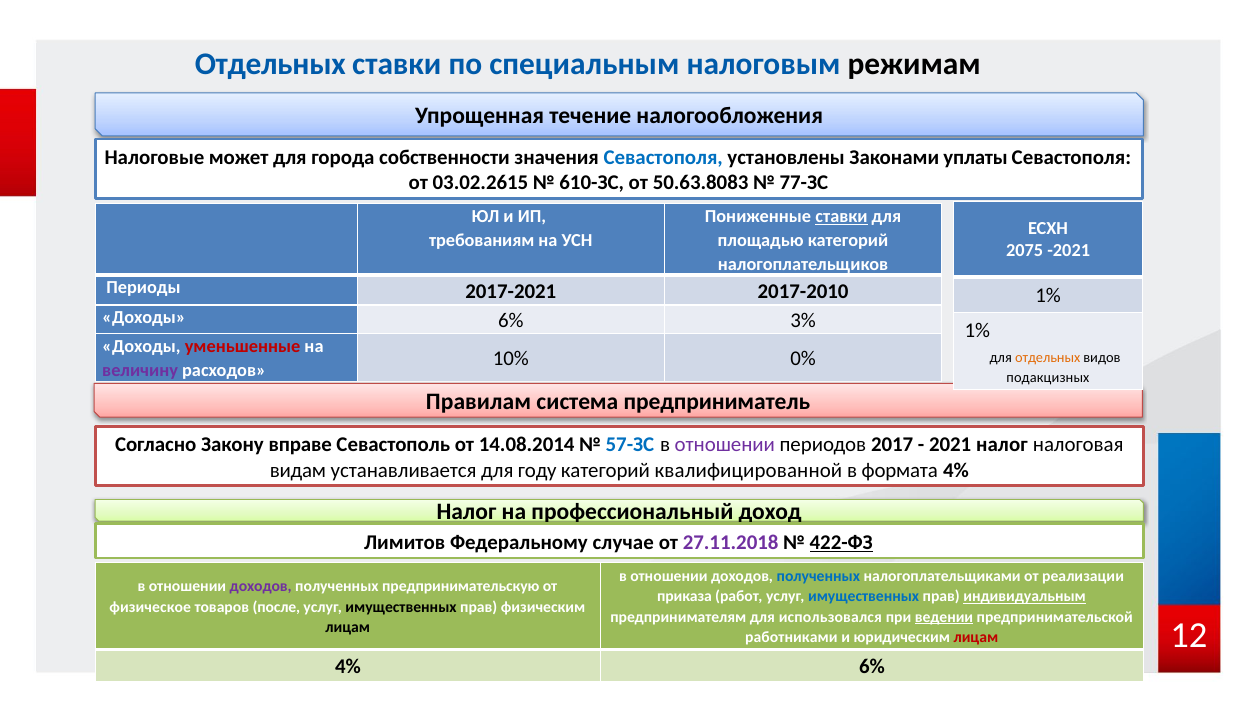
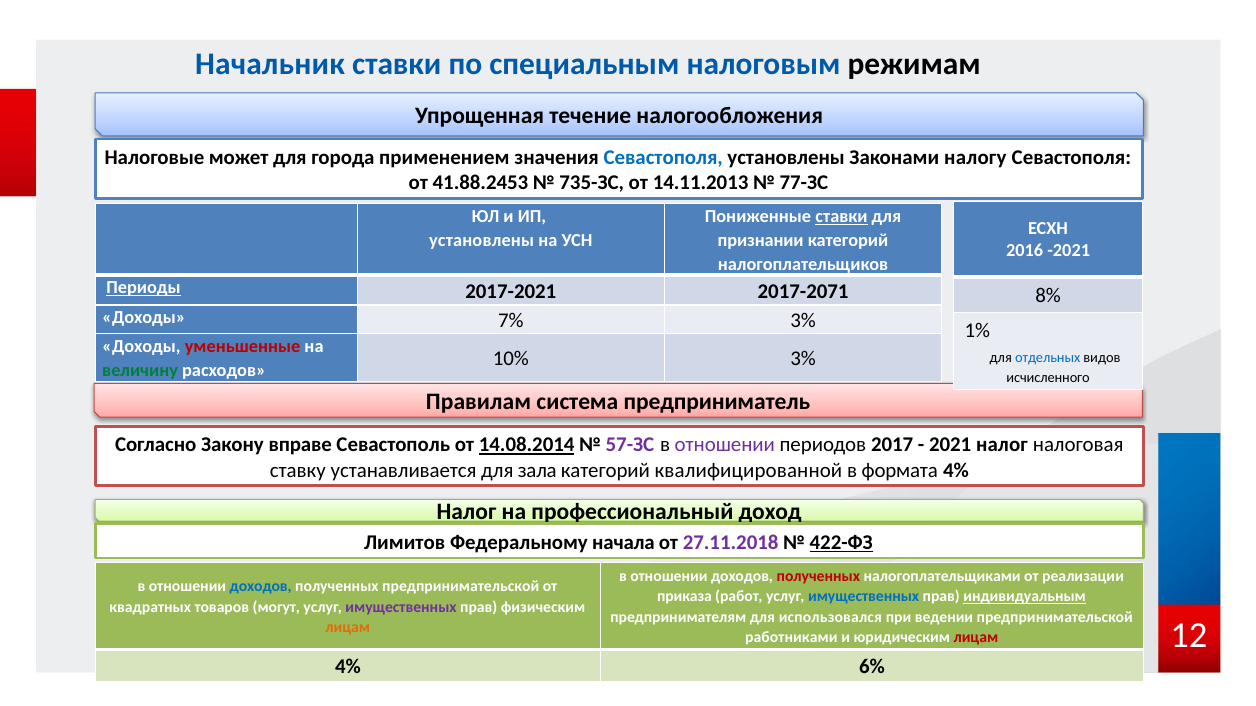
Отдельных: Отдельных -> Начальник (270, 64)
собственности: собственности -> применением (444, 158)
уплаты: уплаты -> налогу (975, 158)
03.02.2615: 03.02.2615 -> 41.88.2453 (480, 183)
610-ЗС: 610-ЗС -> 735-ЗС (592, 183)
50.63.8083: 50.63.8083 -> 14.11.2013 (701, 183)
требованиям: требованиям -> установлены (482, 240)
площадью: площадью -> признании (761, 240)
2075: 2075 -> 2016 (1025, 251)
Периоды underline: none -> present (143, 288)
2017-2010: 2017-2010 -> 2017-2071 (803, 291)
1%: 1% -> 8% (1048, 295)
Доходы 6%: 6% -> 7% (511, 321)
10% 0%: 0% -> 3% (803, 359)
отдельных colour: orange -> blue (1048, 358)
величину colour: purple -> green (140, 370)
подакцизных: подакцизных -> исчисленного (1048, 378)
14.08.2014 underline: none -> present (527, 445)
57-ЗС colour: blue -> purple (630, 445)
видам: видам -> ставку (298, 470)
году: году -> зала (537, 470)
случае: случае -> начала (623, 543)
полученных colour: blue -> red (818, 577)
доходов colour: purple -> blue (261, 587)
полученных предпринимательскую: предпринимательскую -> предпринимательской (461, 587)
физическое: физическое -> квадратных (150, 607)
после: после -> могут (276, 607)
имущественных colour: black -> purple (401, 607)
ведении underline: present -> none (944, 618)
лицам colour: black -> orange (348, 628)
